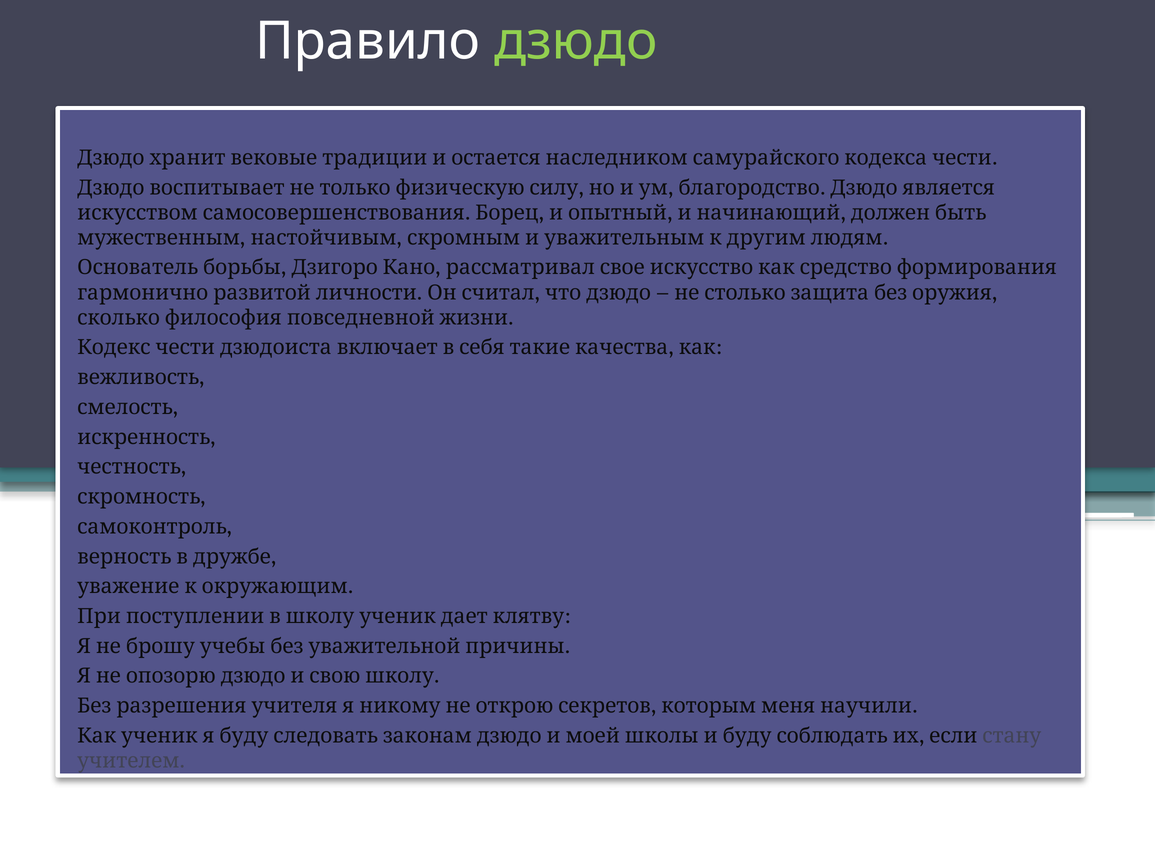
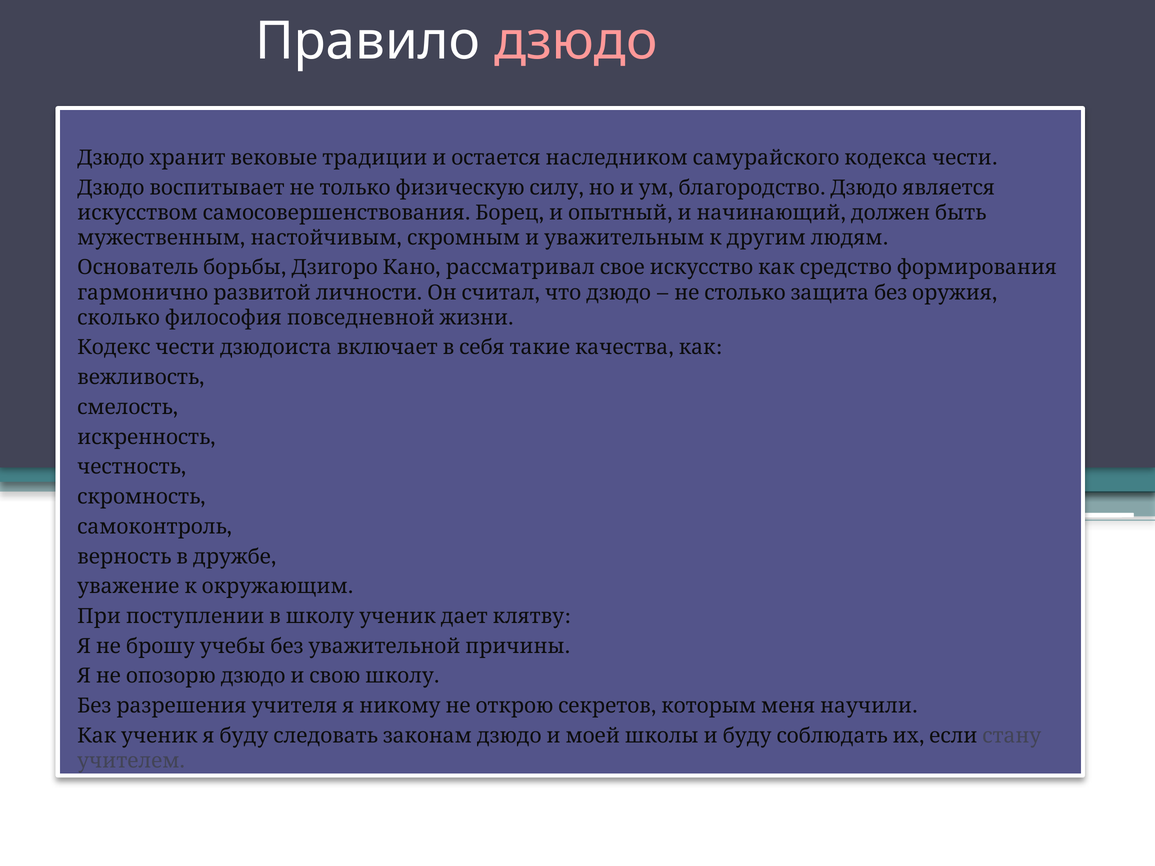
дзюдо colour: light green -> pink (576, 41)
